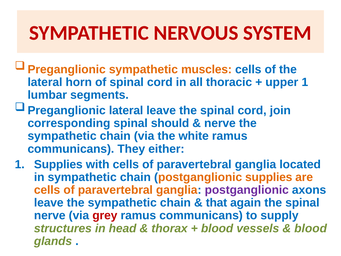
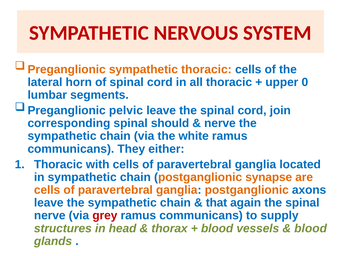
sympathetic muscles: muscles -> thoracic (206, 69)
upper 1: 1 -> 0 (305, 82)
Preganglionic lateral: lateral -> pelvic (126, 110)
Supplies: Supplies -> Thoracic (58, 164)
postganglionic supplies: supplies -> synapse (269, 177)
postganglionic colour: purple -> orange (247, 190)
